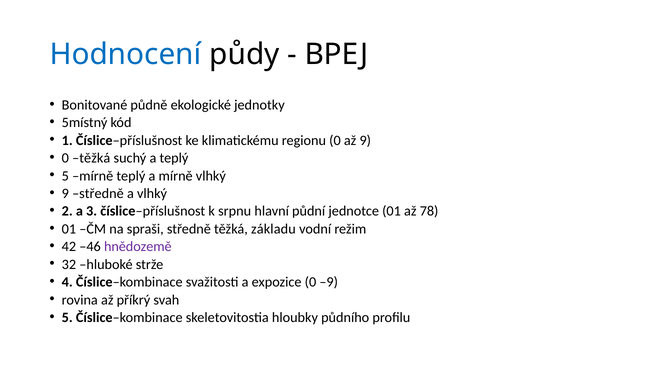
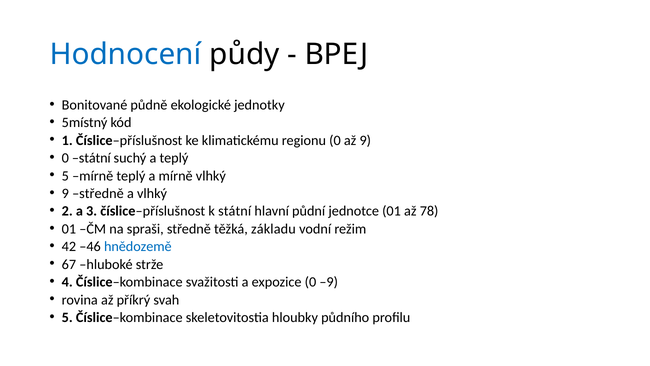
0 těžká: těžká -> státní (91, 158)
k srpnu: srpnu -> státní (235, 211)
hnědozemě colour: purple -> blue (138, 246)
32: 32 -> 67 (69, 264)
